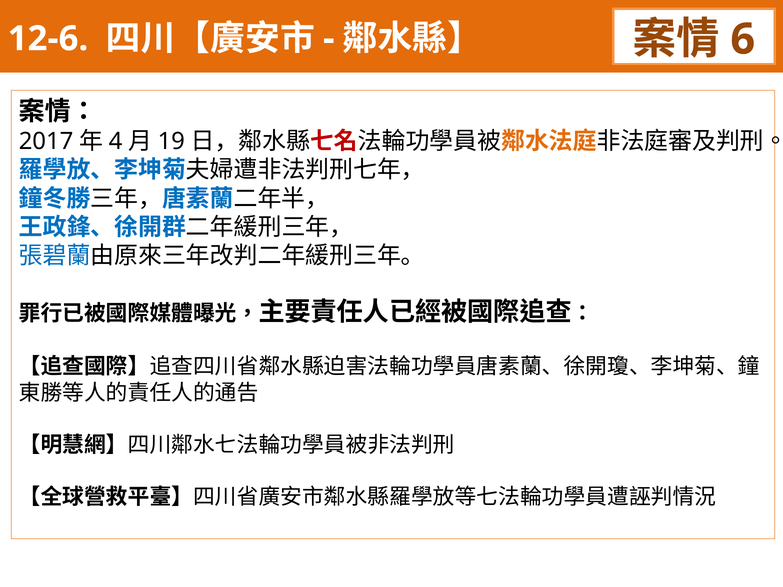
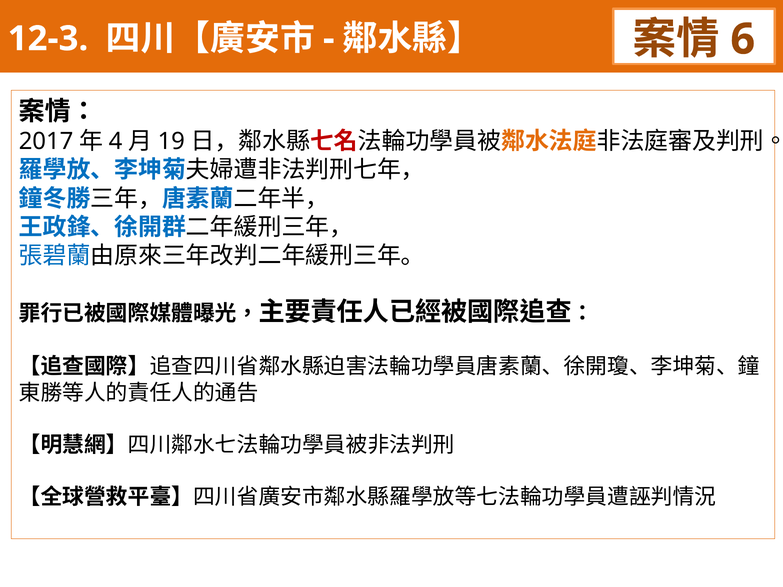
12-6: 12-6 -> 12-3 (48, 39)
